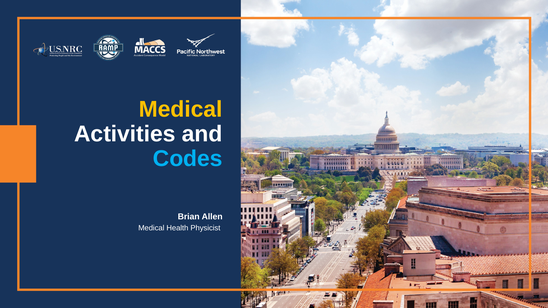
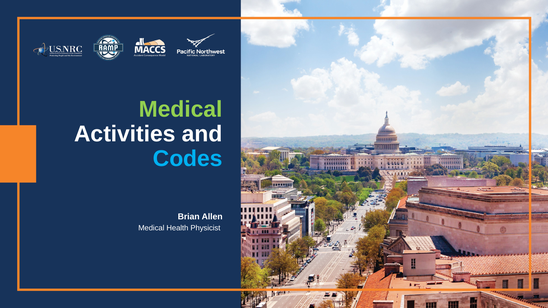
Medical colour: yellow -> light green (181, 109)
